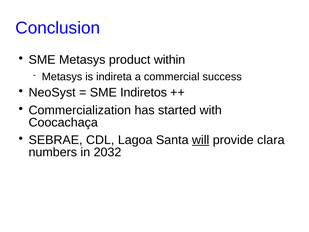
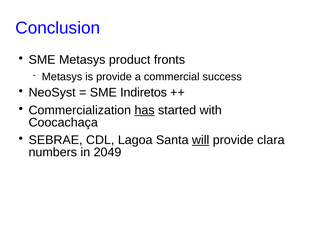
within: within -> fronts (169, 60)
is indireta: indireta -> provide (114, 77)
has underline: none -> present (145, 110)
2032: 2032 -> 2049 (107, 152)
